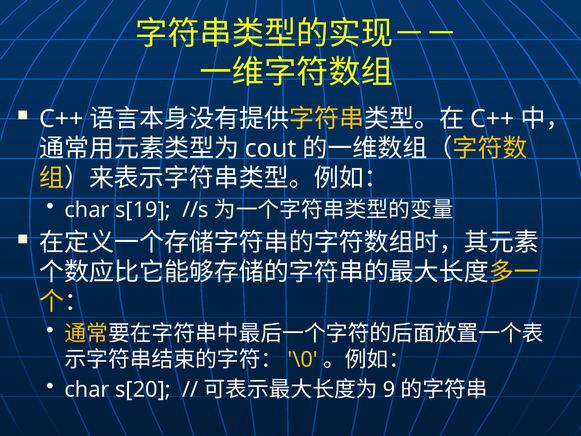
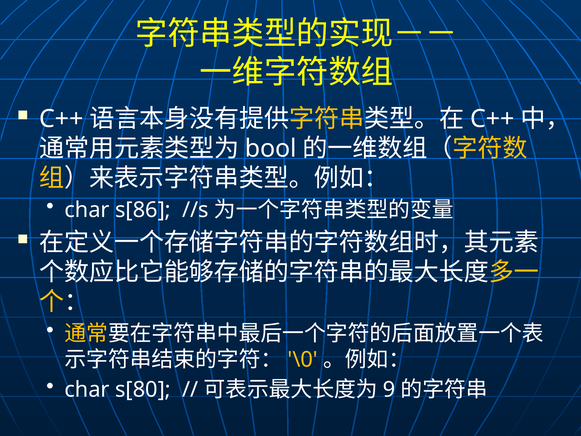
cout: cout -> bool (271, 148)
s[19: s[19 -> s[86 (143, 210)
s[20: s[20 -> s[80 (143, 389)
